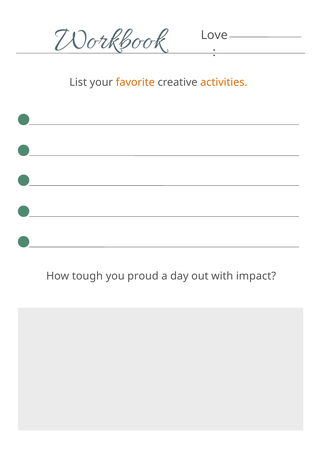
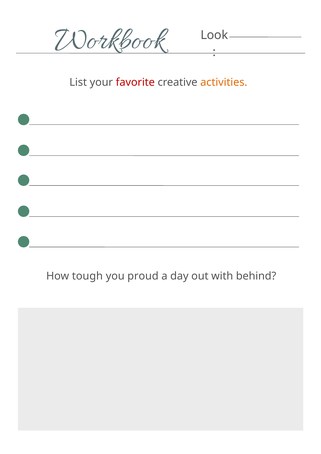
Love: Love -> Look (214, 35)
favorite colour: orange -> red (135, 82)
impact: impact -> behind (256, 276)
